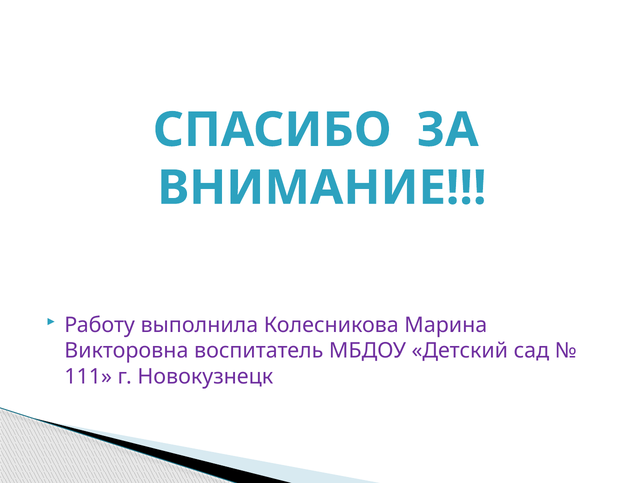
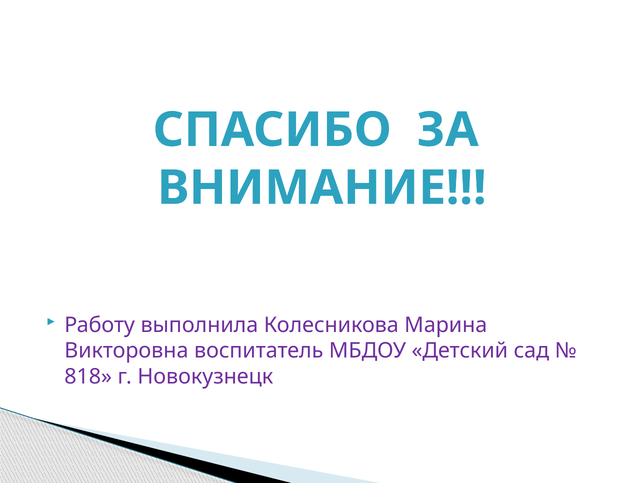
111: 111 -> 818 (88, 376)
